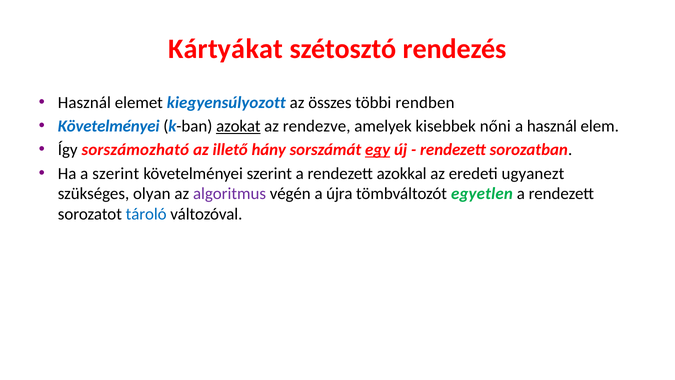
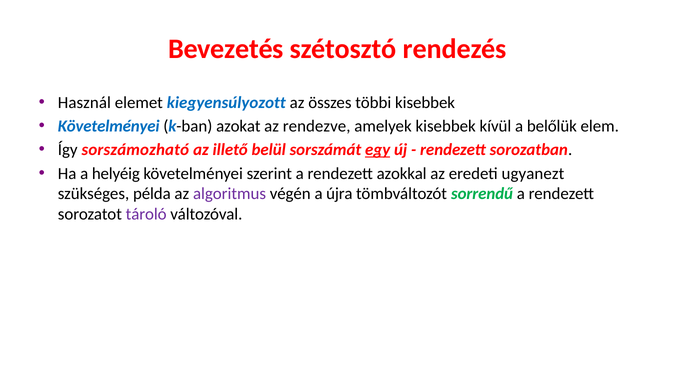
Kártyákat: Kártyákat -> Bevezetés (226, 49)
többi rendben: rendben -> kisebbek (425, 102)
azokat underline: present -> none (238, 126)
nőni: nőni -> kívül (495, 126)
a használ: használ -> belőlük (552, 126)
hány: hány -> belül (269, 150)
a szerint: szerint -> helyéig (116, 173)
olyan: olyan -> példa (152, 194)
egyetlen: egyetlen -> sorrendű (482, 194)
tároló colour: blue -> purple (146, 214)
